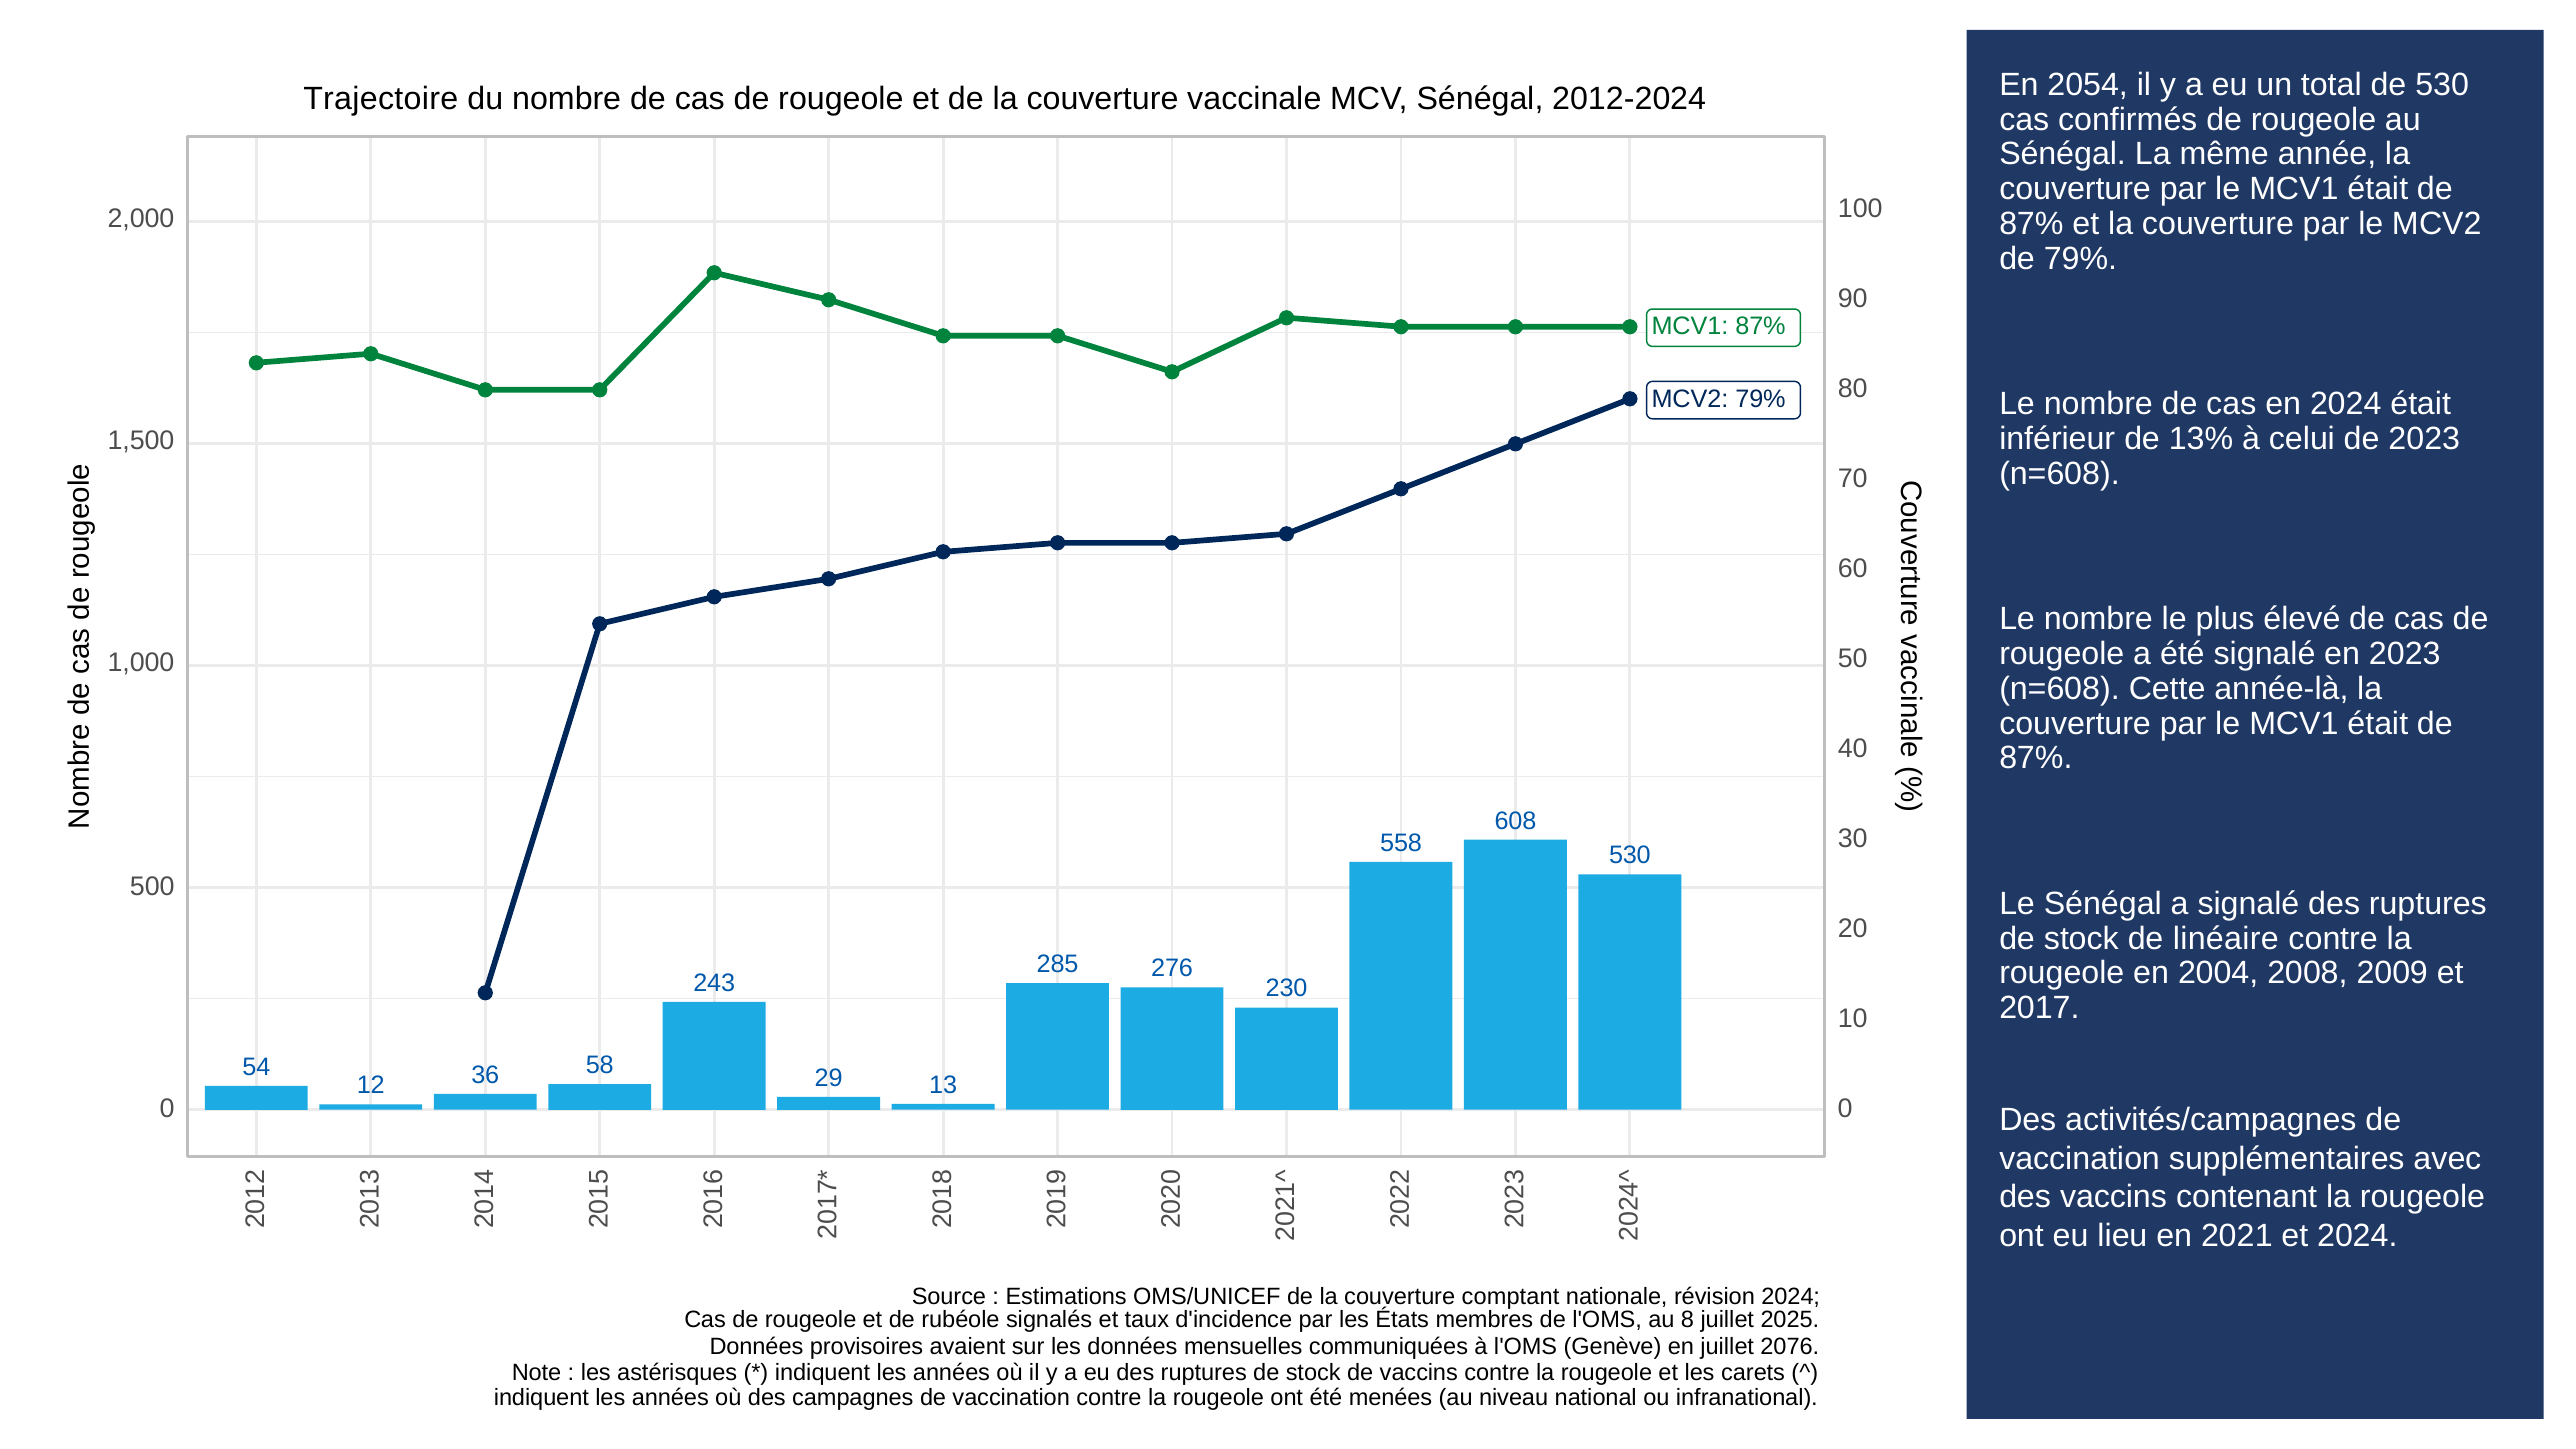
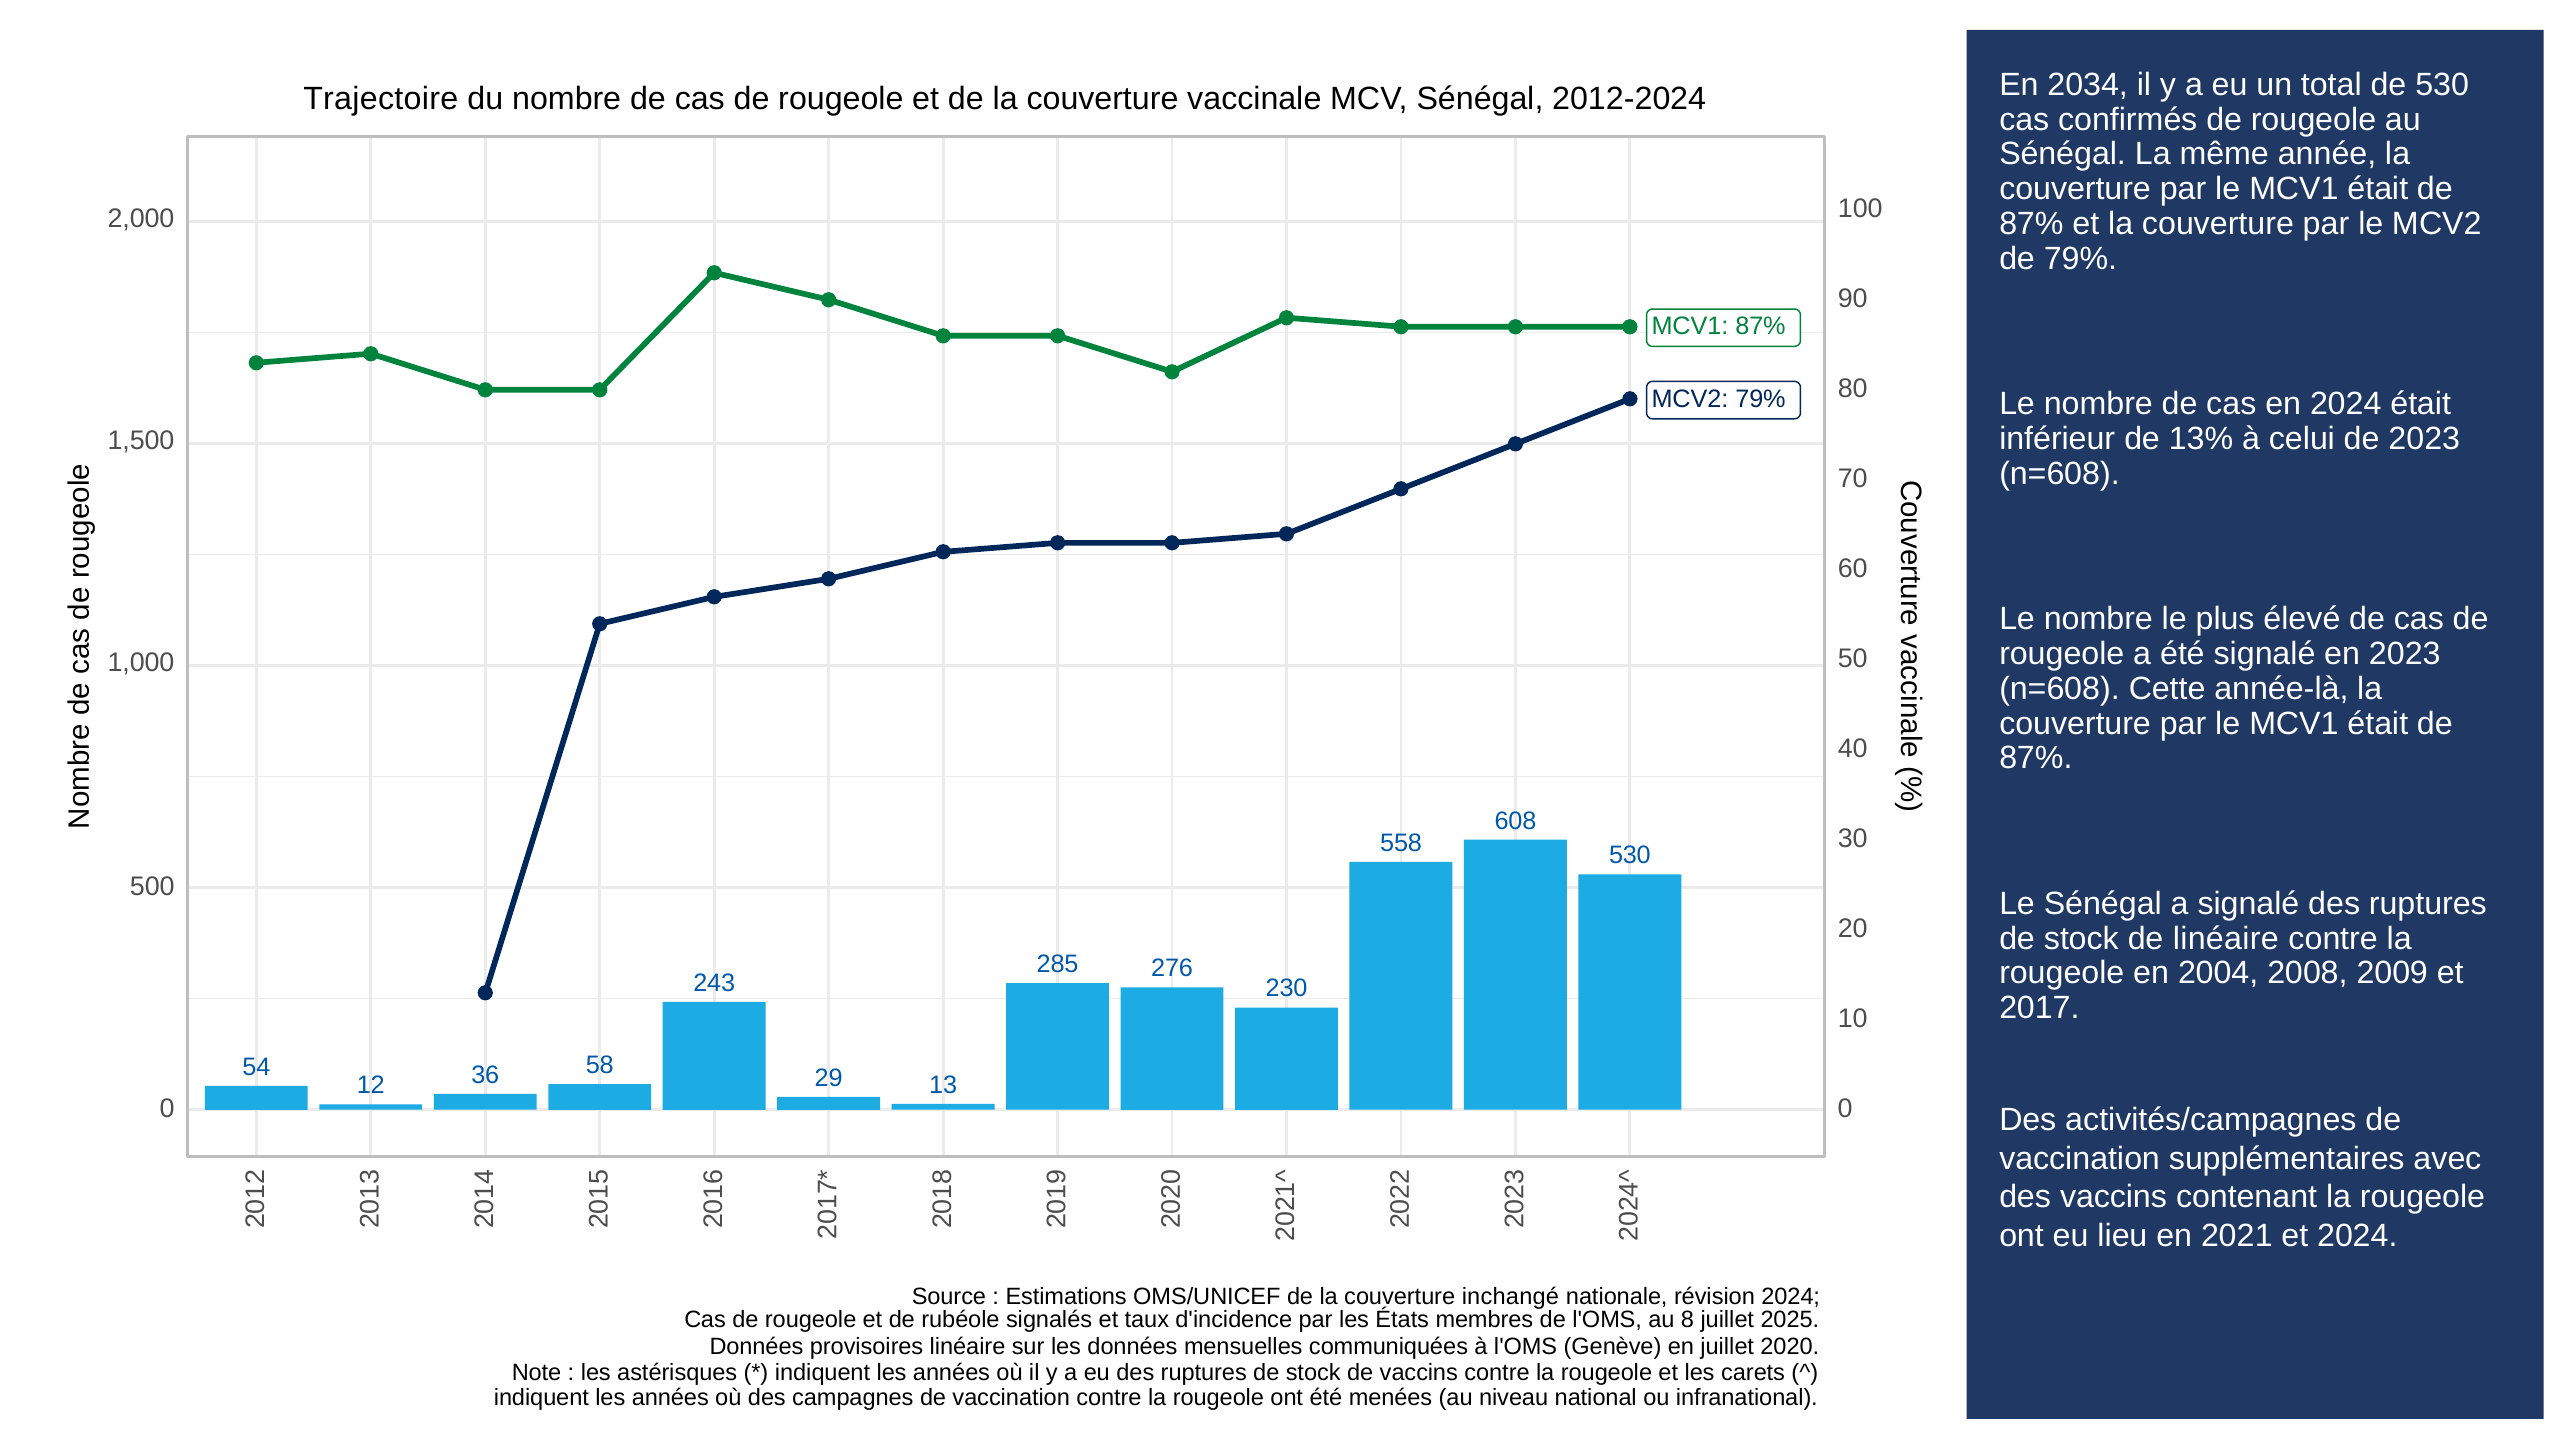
2054: 2054 -> 2034 (2088, 85)
comptant: comptant -> inchangé (1510, 1297)
provisoires avaient: avaient -> linéaire (968, 1347)
2076: 2076 -> 2020 (1790, 1347)
